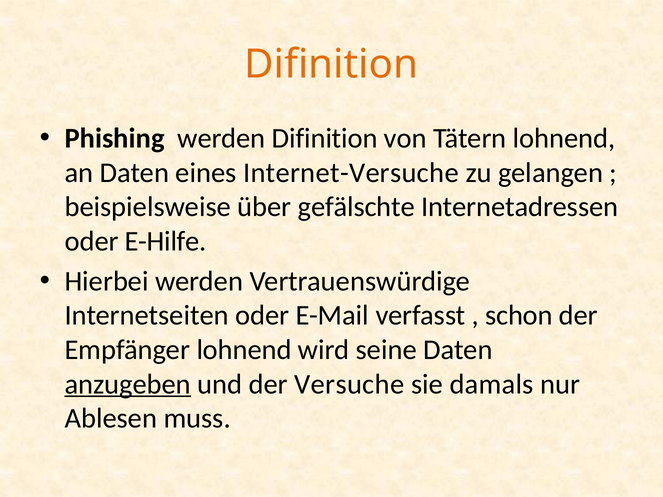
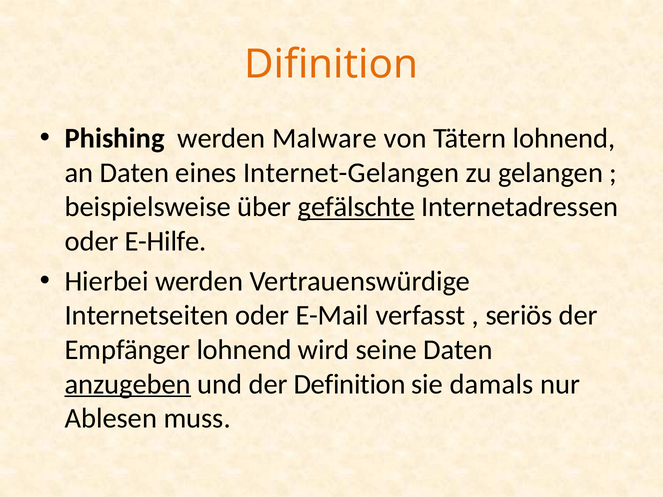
werden Difinition: Difinition -> Malware (325, 138)
Internet-Versuche: Internet-Versuche -> Internet-Gelangen (351, 173)
gefälschte underline: none -> present (356, 207)
schon: schon -> seriös (519, 316)
Versuche: Versuche -> Definition (350, 384)
